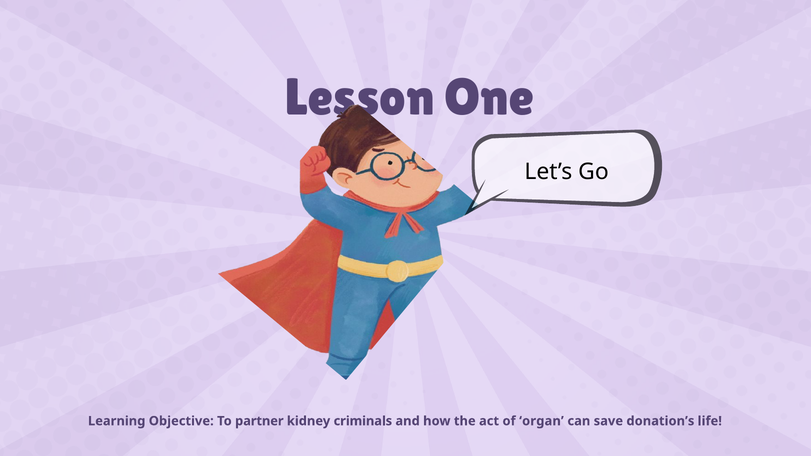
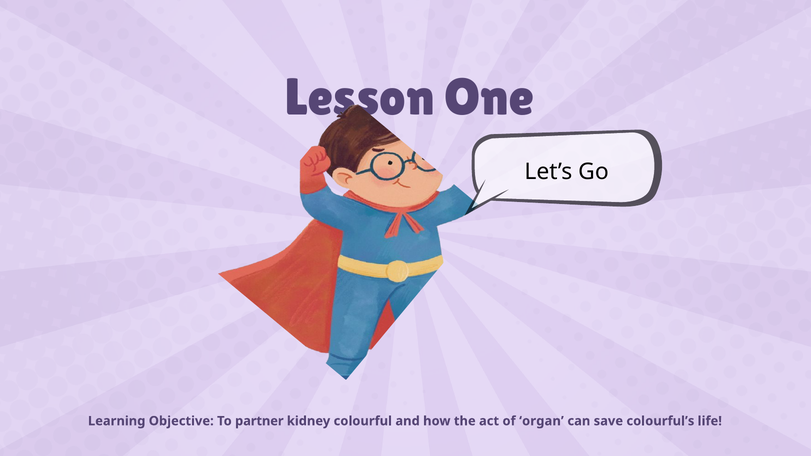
criminals: criminals -> colourful (363, 421)
donation’s: donation’s -> colourful’s (660, 421)
